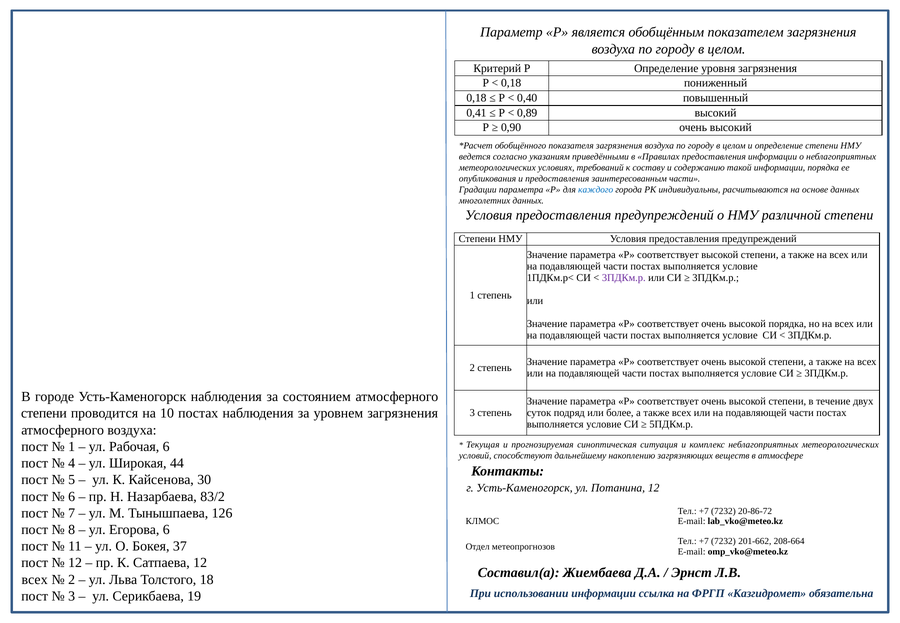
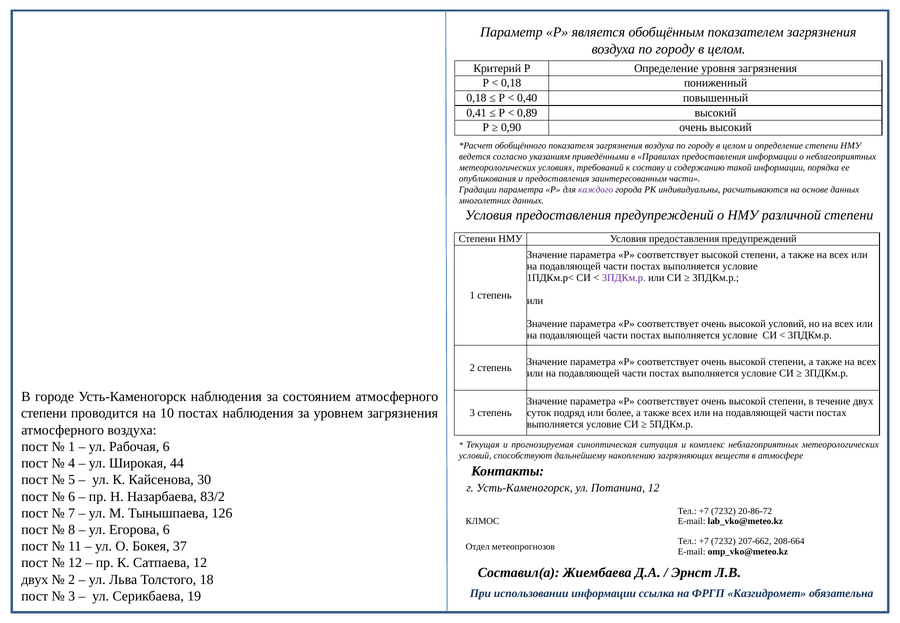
каждого colour: blue -> purple (596, 190)
высокой порядка: порядка -> условий (787, 324)
201-662: 201-662 -> 207-662 (755, 541)
всех: всех -> двух (35, 580)
